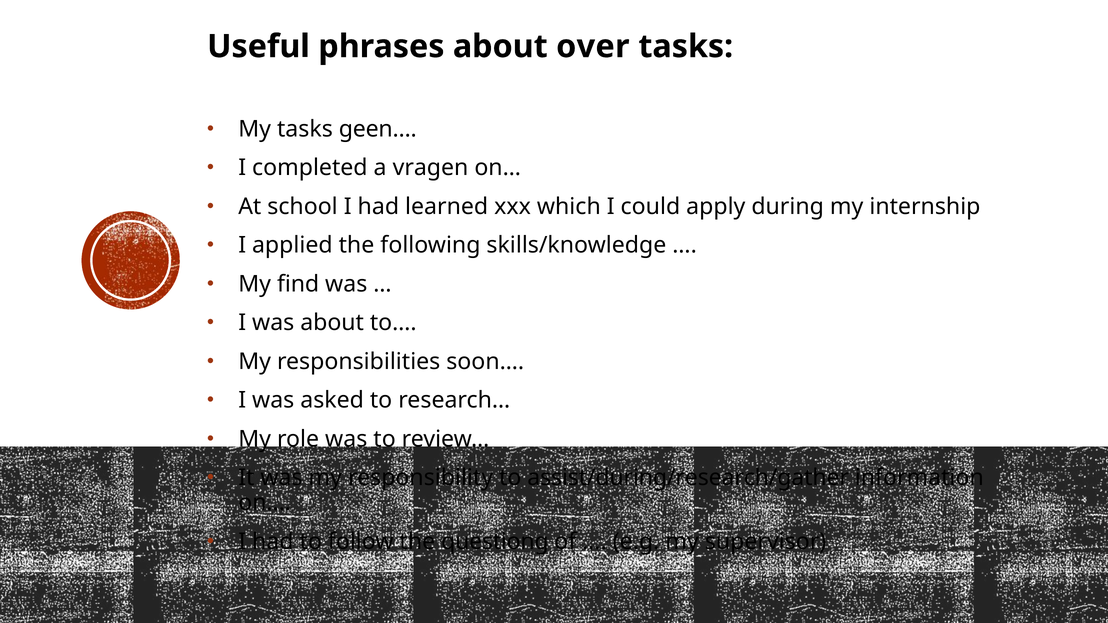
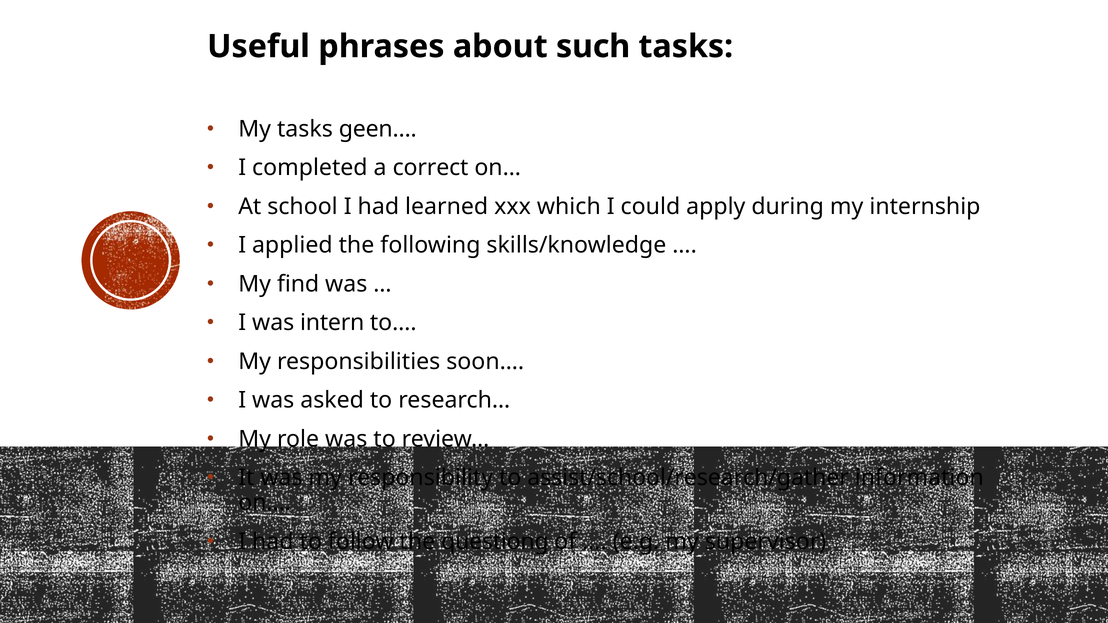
over: over -> such (593, 46)
vragen: vragen -> correct (431, 168)
was about: about -> intern (332, 323)
assist/during/research/gather: assist/during/research/gather -> assist/school/research/gather (688, 478)
